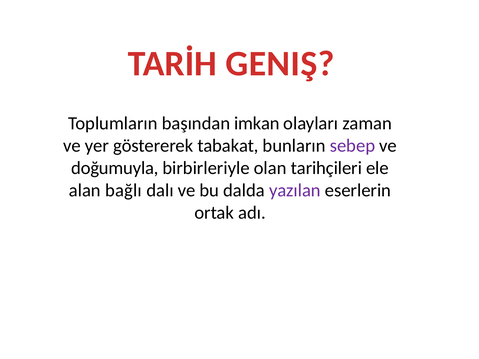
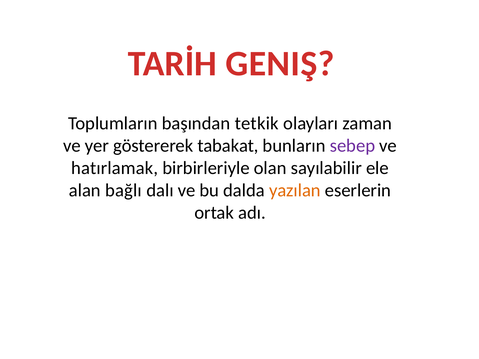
imkan: imkan -> tetkik (257, 123)
doğumuyla: doğumuyla -> hatırlamak (115, 168)
tarihçileri: tarihçileri -> sayılabilir (326, 168)
yazılan colour: purple -> orange (295, 190)
